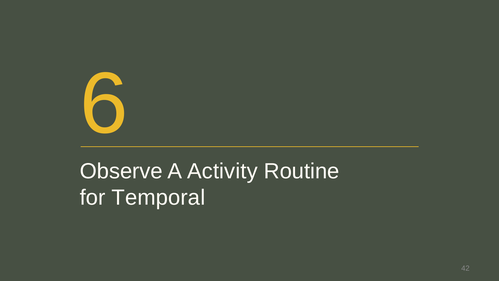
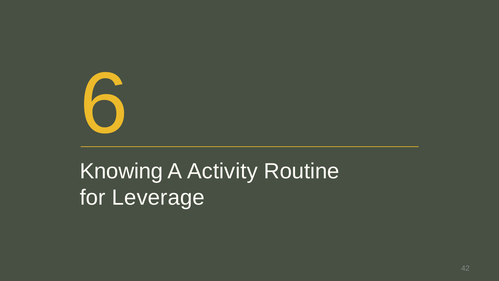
Observe: Observe -> Knowing (121, 171)
Temporal: Temporal -> Leverage (158, 198)
